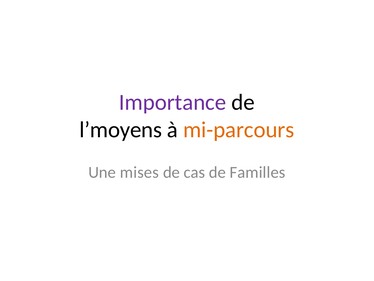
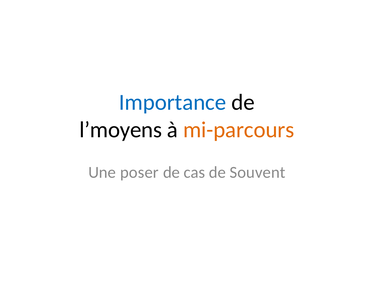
Importance colour: purple -> blue (173, 102)
mises: mises -> poser (139, 172)
Familles: Familles -> Souvent (258, 172)
